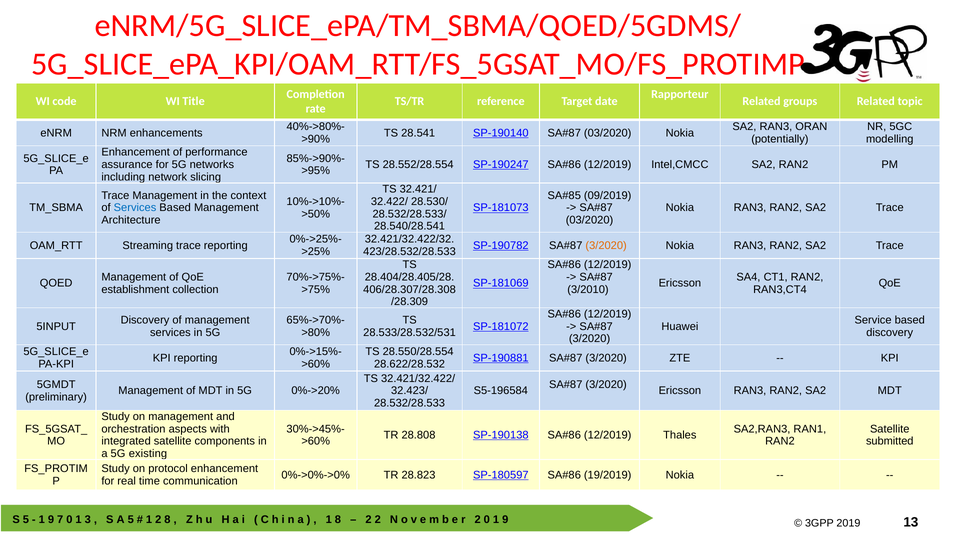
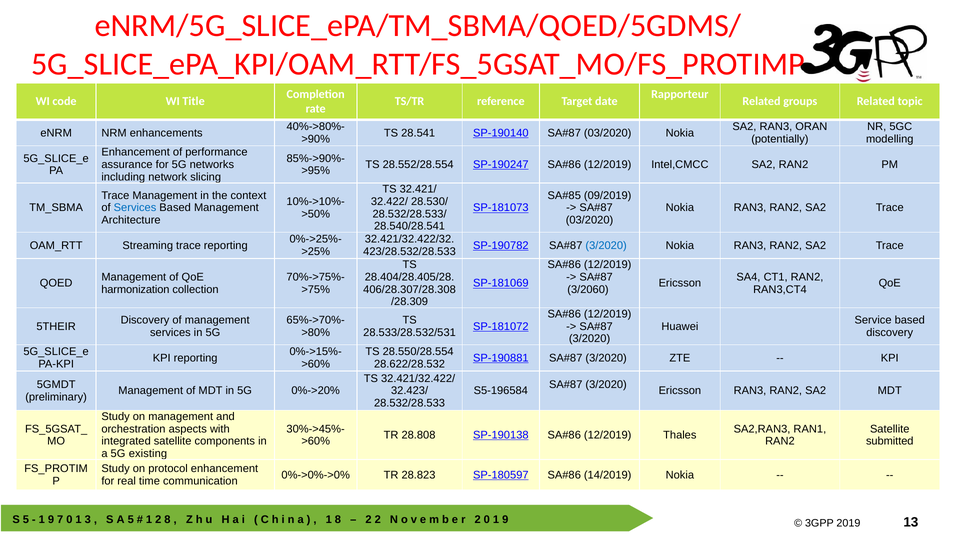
3/2020 colour: orange -> blue (606, 245)
establishment: establishment -> harmonization (135, 289)
3/2010: 3/2010 -> 3/2060 (588, 289)
5INPUT: 5INPUT -> 5THEIR (56, 326)
19/2019: 19/2019 -> 14/2019 (608, 475)
